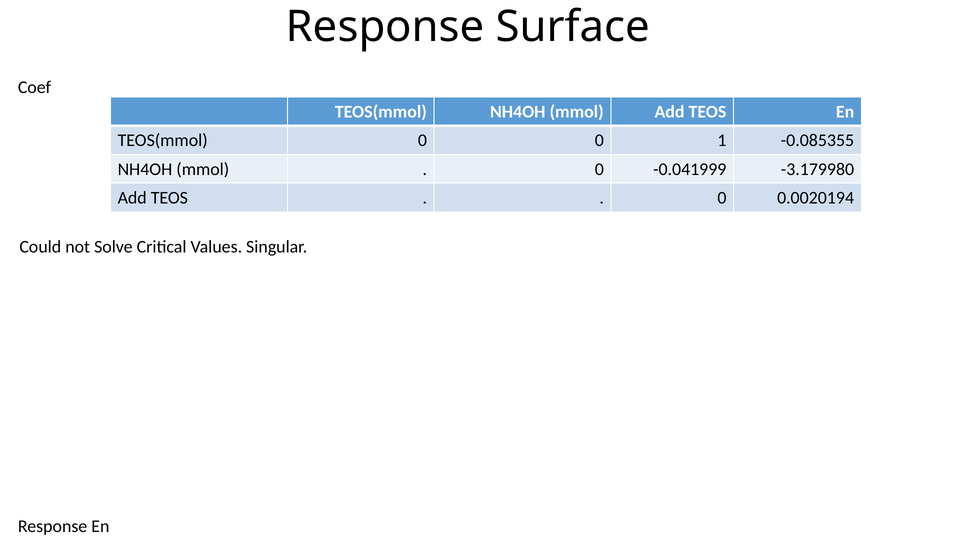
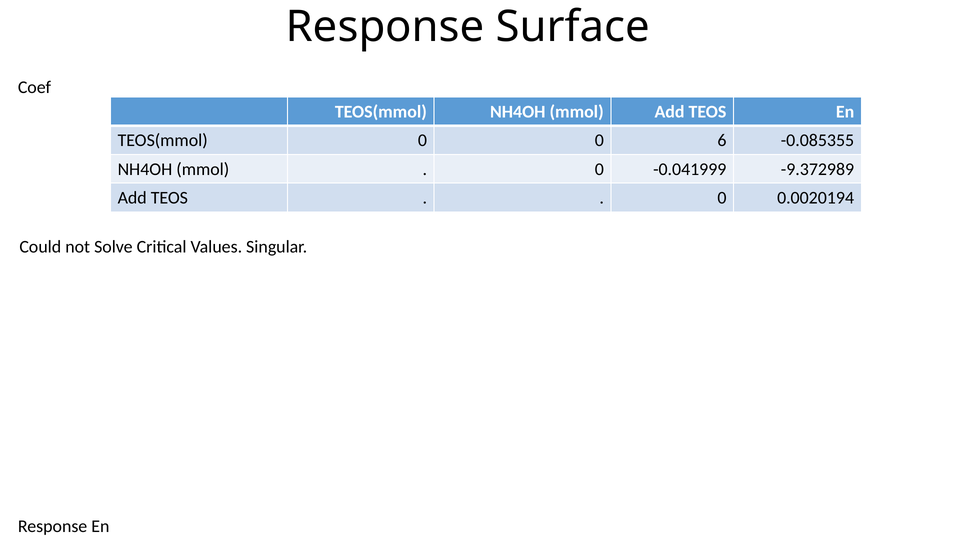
1: 1 -> 6 (722, 141)
-3.179980: -3.179980 -> -9.372989 (817, 169)
